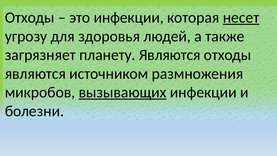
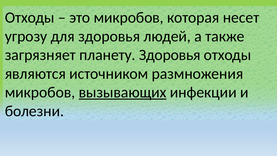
это инфекции: инфекции -> микробов (129, 18)
несет underline: present -> none (241, 18)
планету Являются: Являются -> Здоровья (170, 55)
